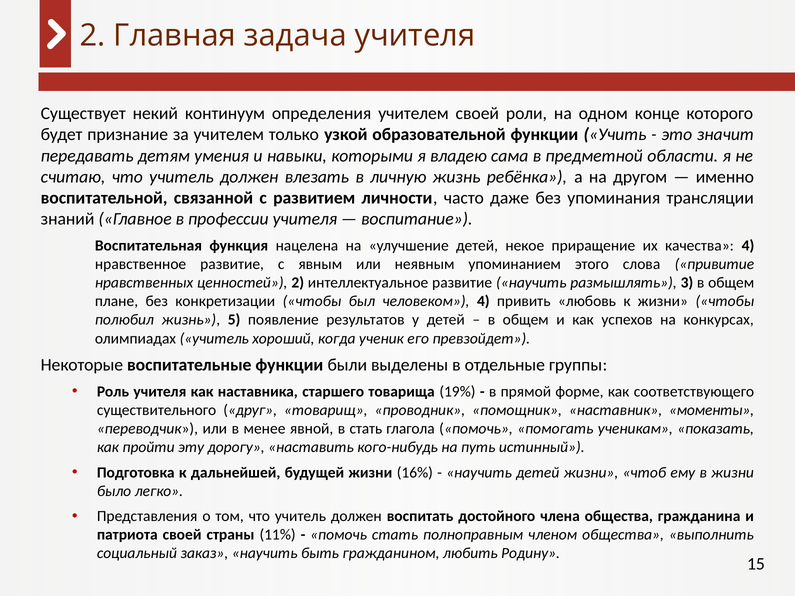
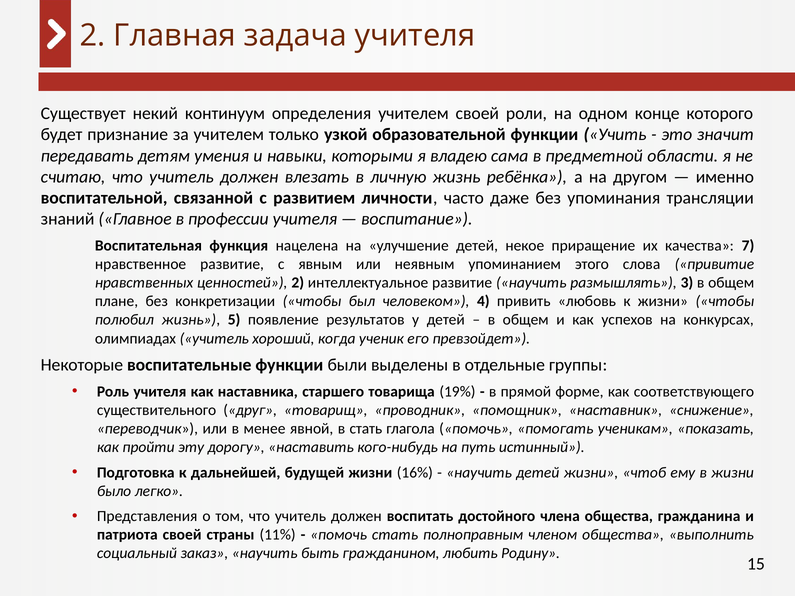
качества 4: 4 -> 7 (748, 246)
моменты: моменты -> снижение (711, 410)
